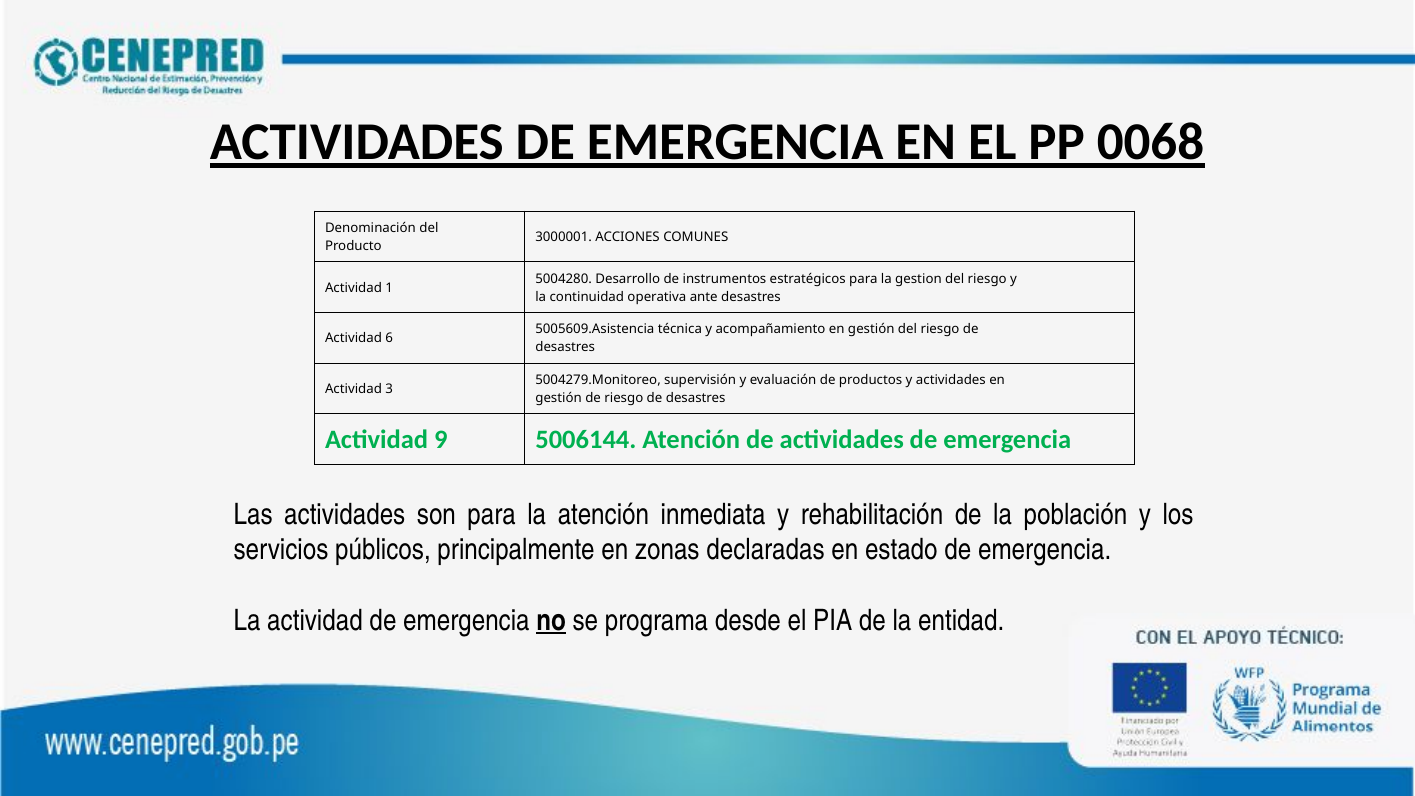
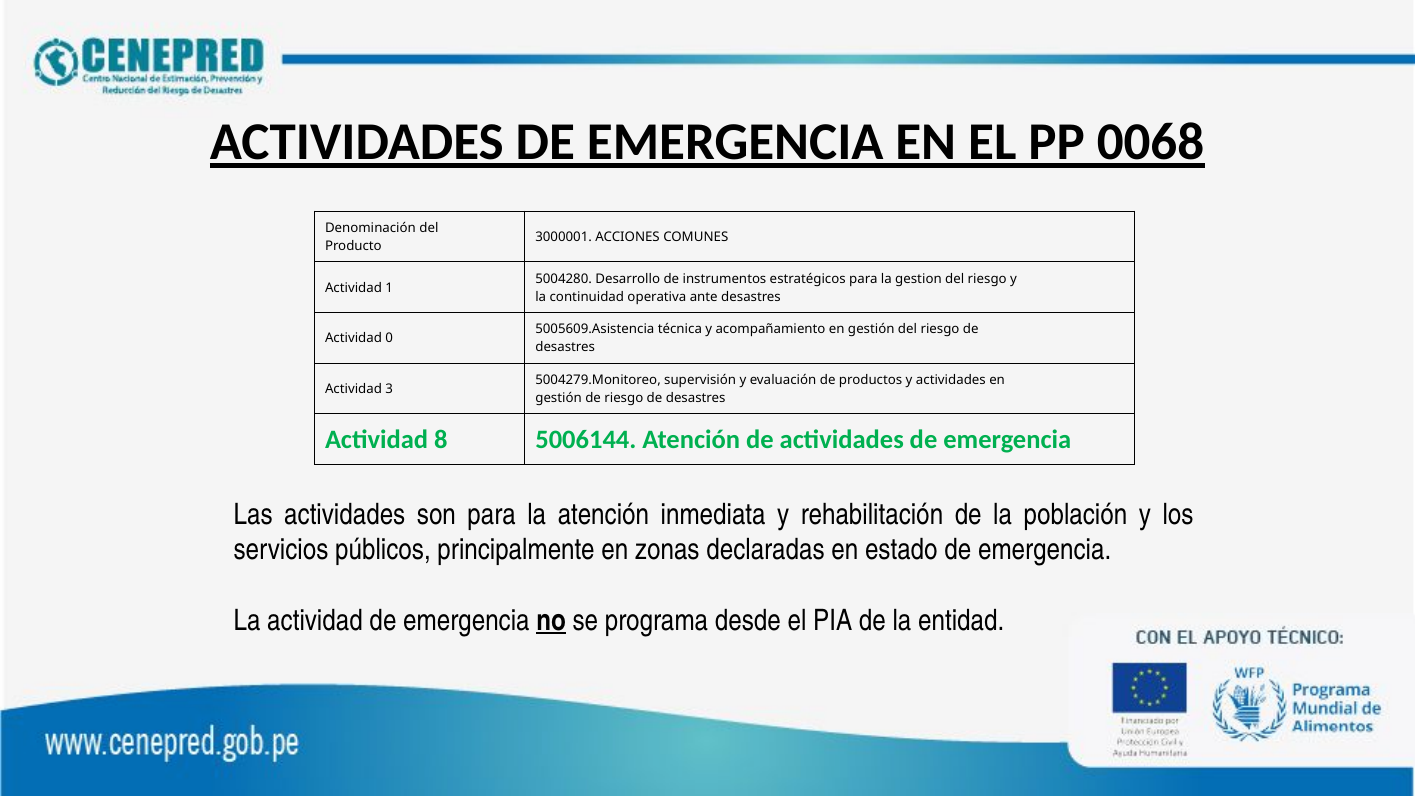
6: 6 -> 0 (389, 338)
9: 9 -> 8 (441, 439)
